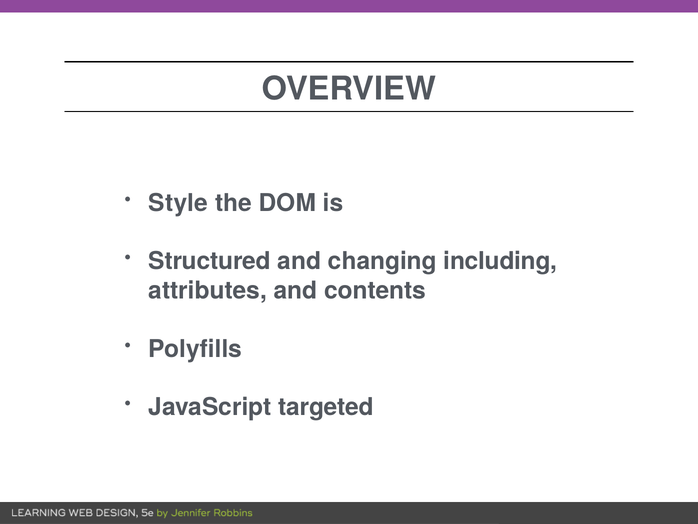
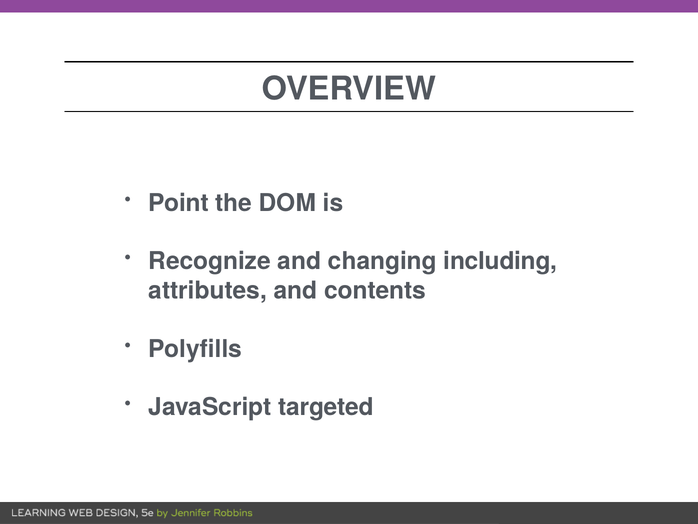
Style: Style -> Point (179, 203)
Structured: Structured -> Recognize (210, 261)
